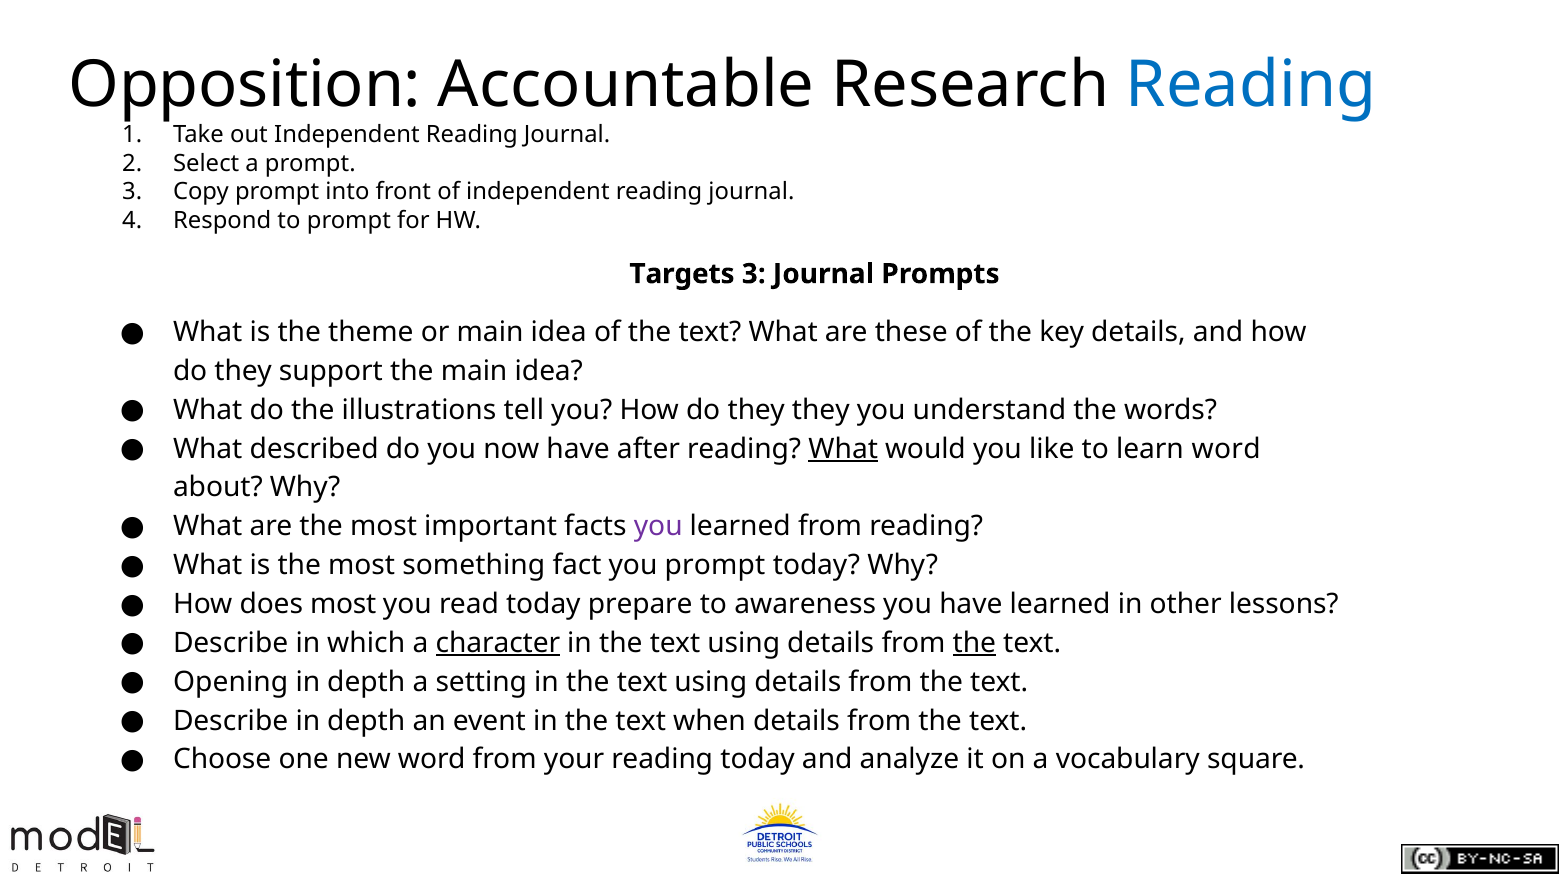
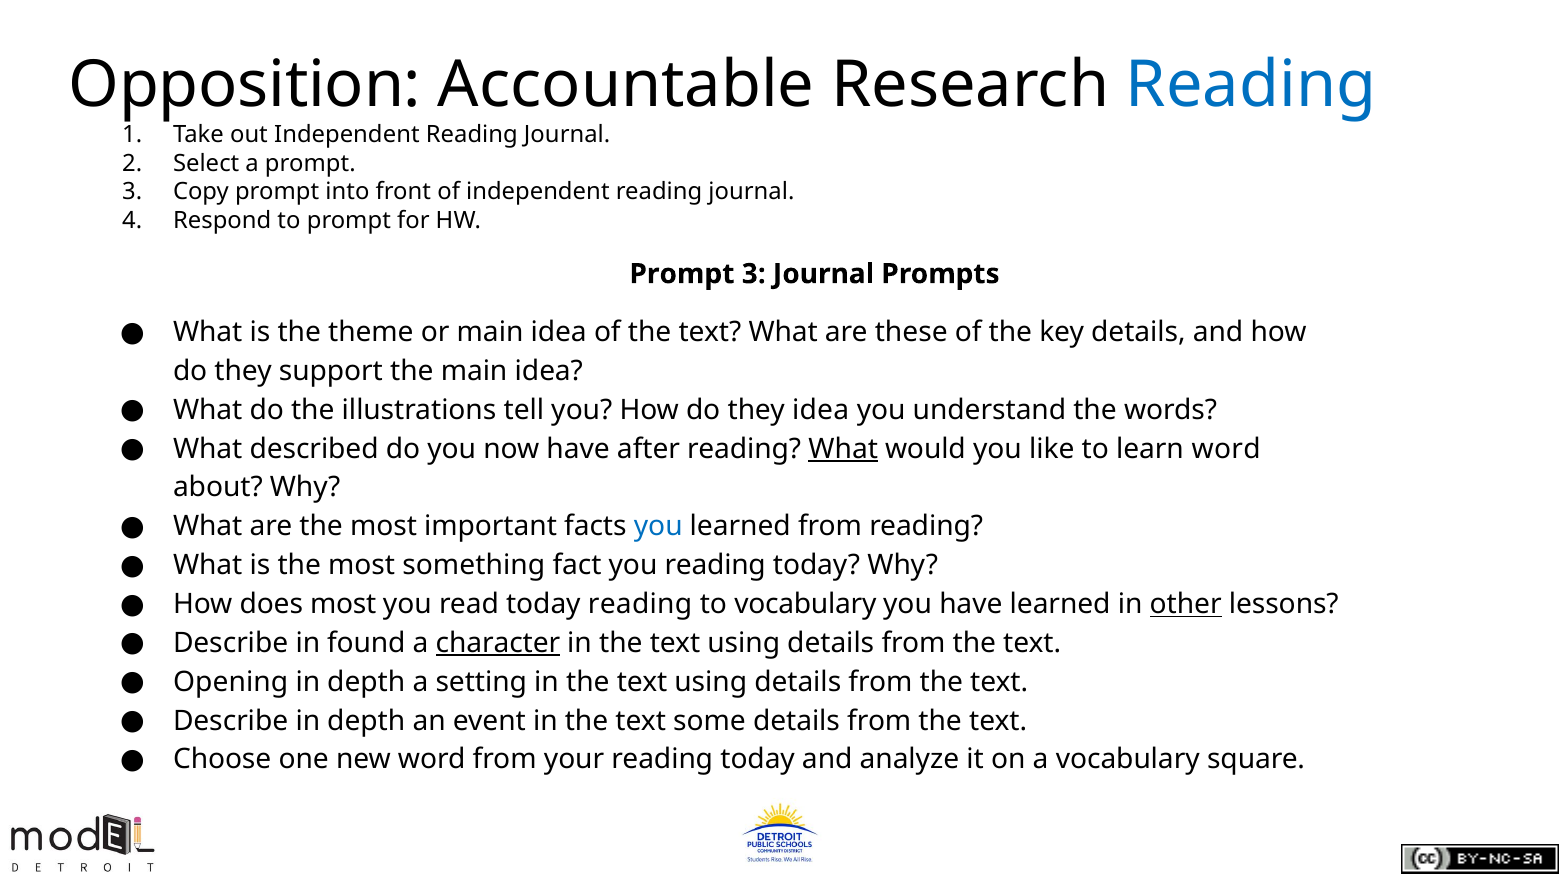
Targets: Targets -> Prompt (682, 274)
they they: they -> idea (821, 410)
you colour: purple -> blue (658, 527)
you prompt: prompt -> reading (715, 565)
today prepare: prepare -> reading (640, 604)
to awareness: awareness -> vocabulary (805, 604)
other underline: none -> present (1186, 604)
which: which -> found (366, 643)
the underline: present -> none (974, 643)
when: when -> some (710, 721)
